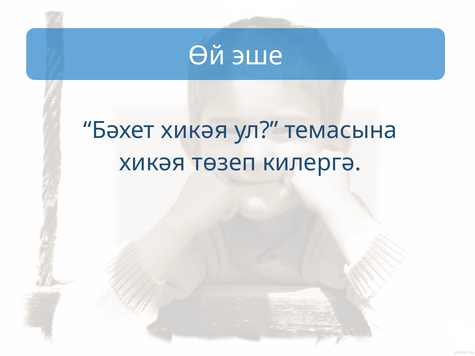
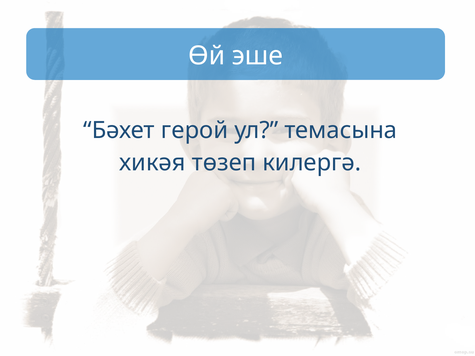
Бәхет хикәя: хикәя -> герой (195, 130)
